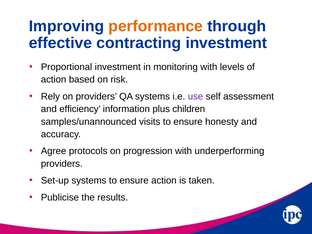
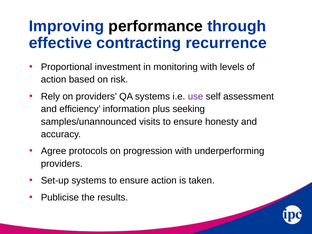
performance colour: orange -> black (156, 26)
contracting investment: investment -> recurrence (226, 43)
children: children -> seeking (189, 109)
